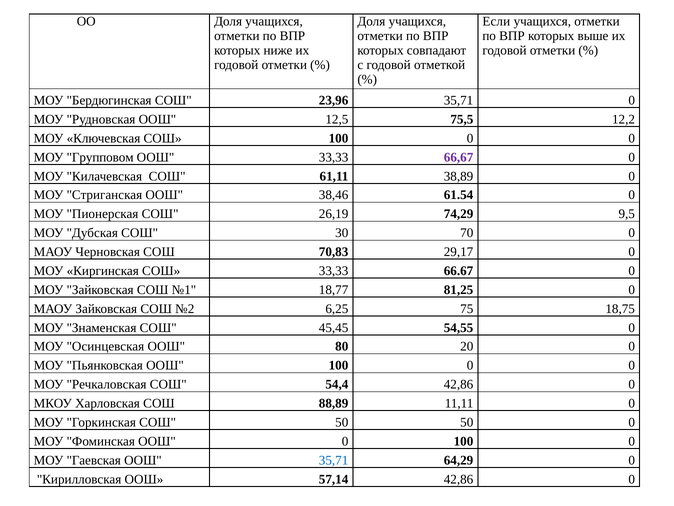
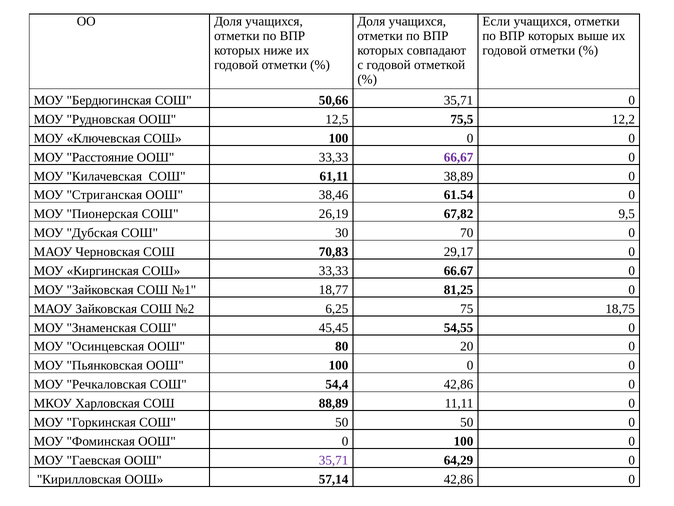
23,96: 23,96 -> 50,66 (334, 100)
Групповом: Групповом -> Расстояние (100, 157)
74,29: 74,29 -> 67,82 (459, 214)
35,71 colour: blue -> purple (334, 460)
